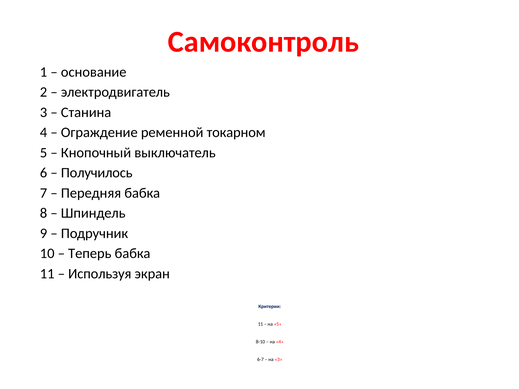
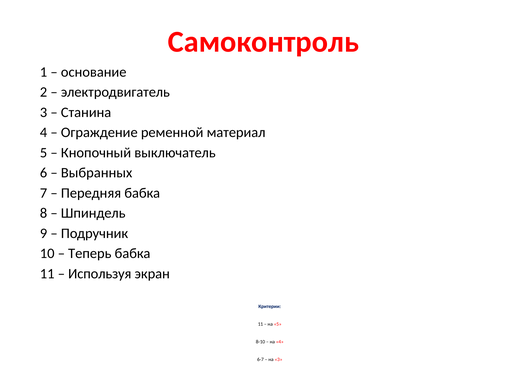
токарном: токарном -> материал (236, 133)
Получилось: Получилось -> Выбранных (97, 173)
